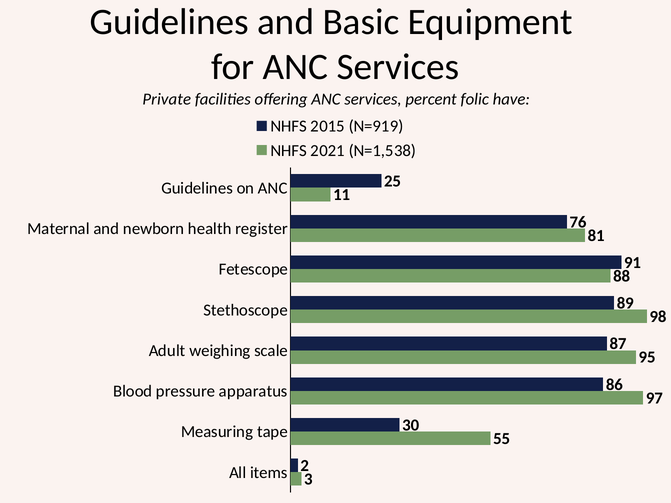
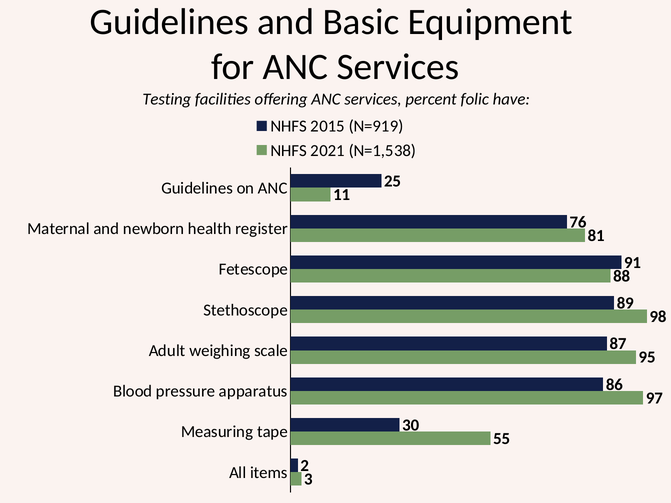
Private: Private -> Testing (167, 99)
